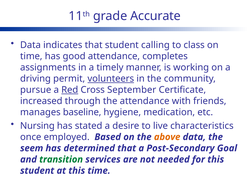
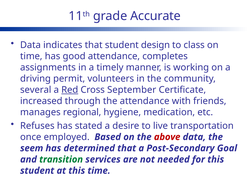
calling: calling -> design (155, 45)
volunteers underline: present -> none (111, 78)
pursue: pursue -> several (36, 90)
baseline: baseline -> regional (82, 112)
Nursing: Nursing -> Refuses (37, 126)
characteristics: characteristics -> transportation (202, 126)
above colour: orange -> red (167, 137)
